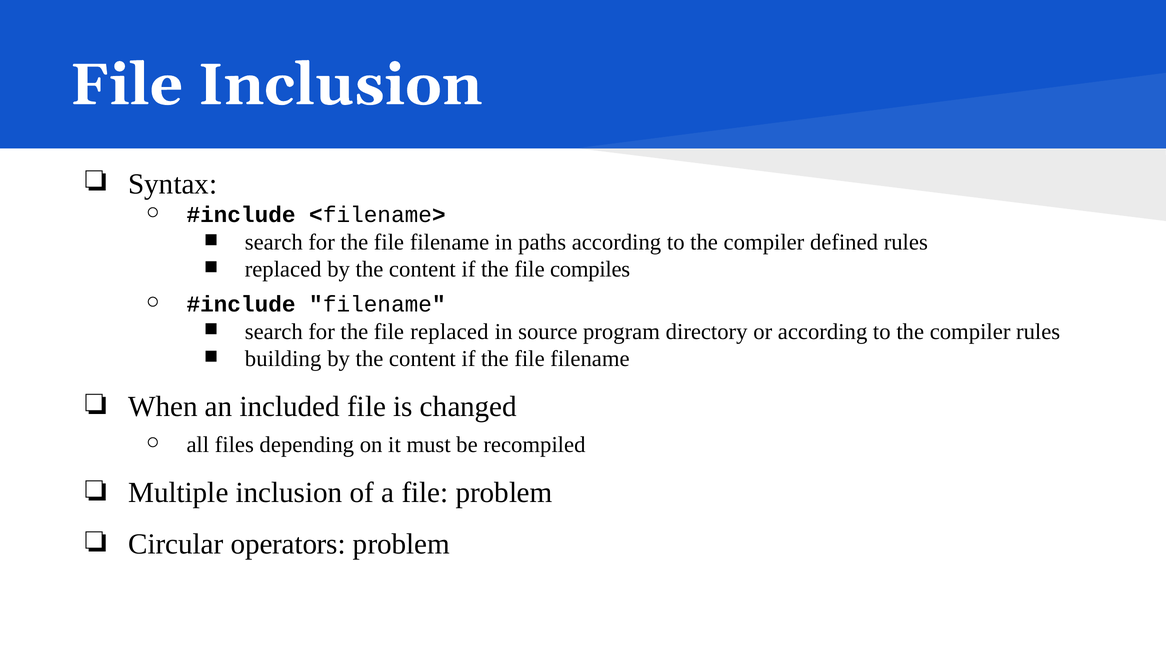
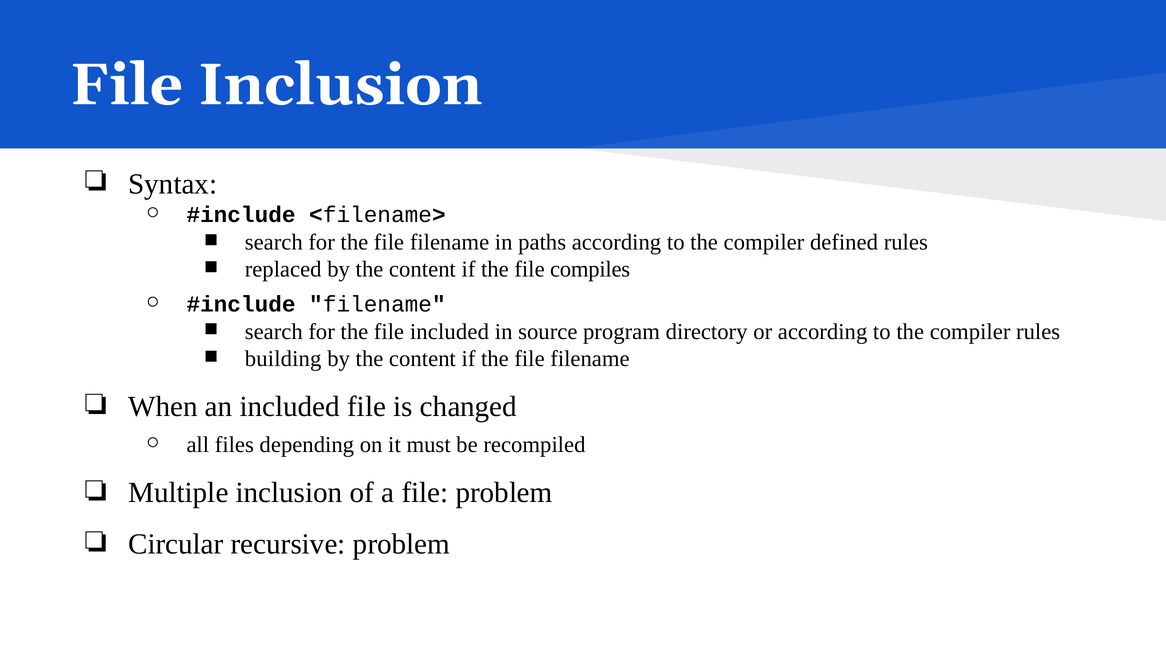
file replaced: replaced -> included (449, 332)
operators: operators -> recursive (288, 544)
